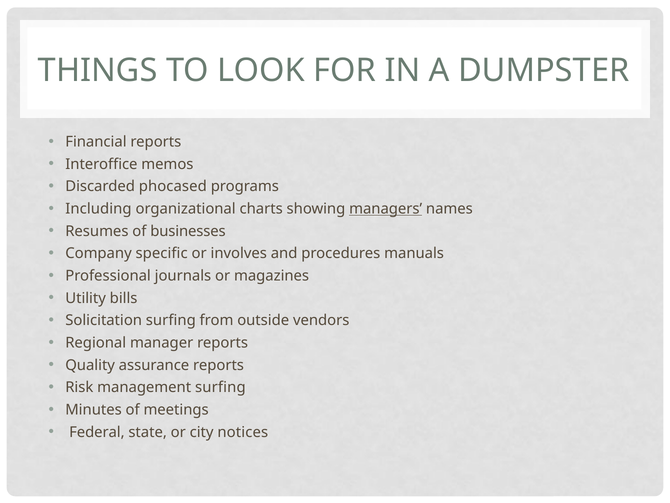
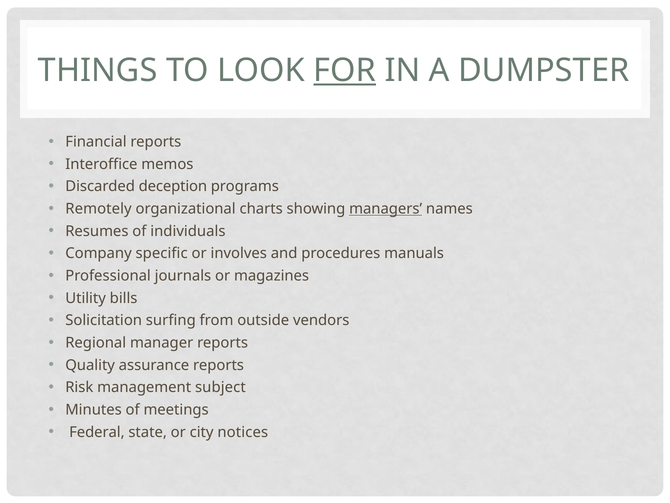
FOR underline: none -> present (345, 70)
phocased: phocased -> deception (173, 186)
Including: Including -> Remotely (98, 209)
businesses: businesses -> individuals (188, 231)
management surfing: surfing -> subject (220, 387)
